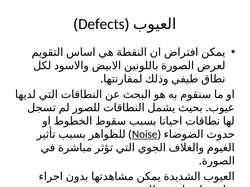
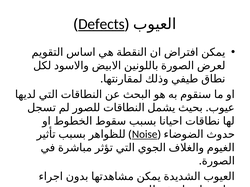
Defects underline: none -> present (101, 24)
